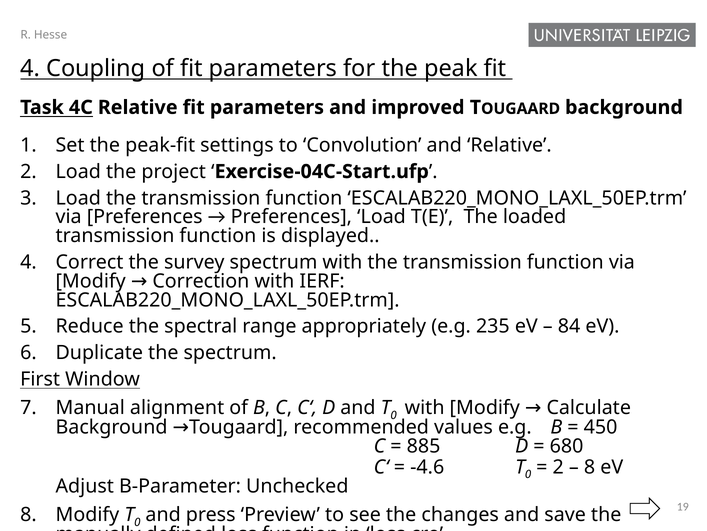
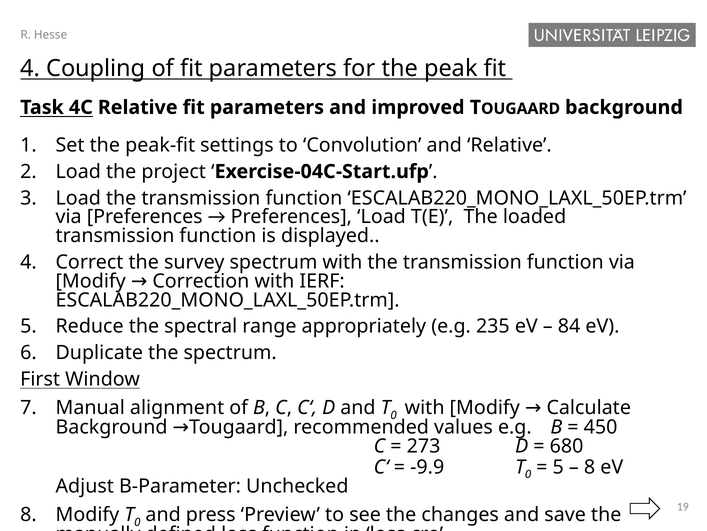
885: 885 -> 273 (424, 445)
-4.6: -4.6 -> -9.9 (427, 466)
2: 2 -> 5 (558, 466)
